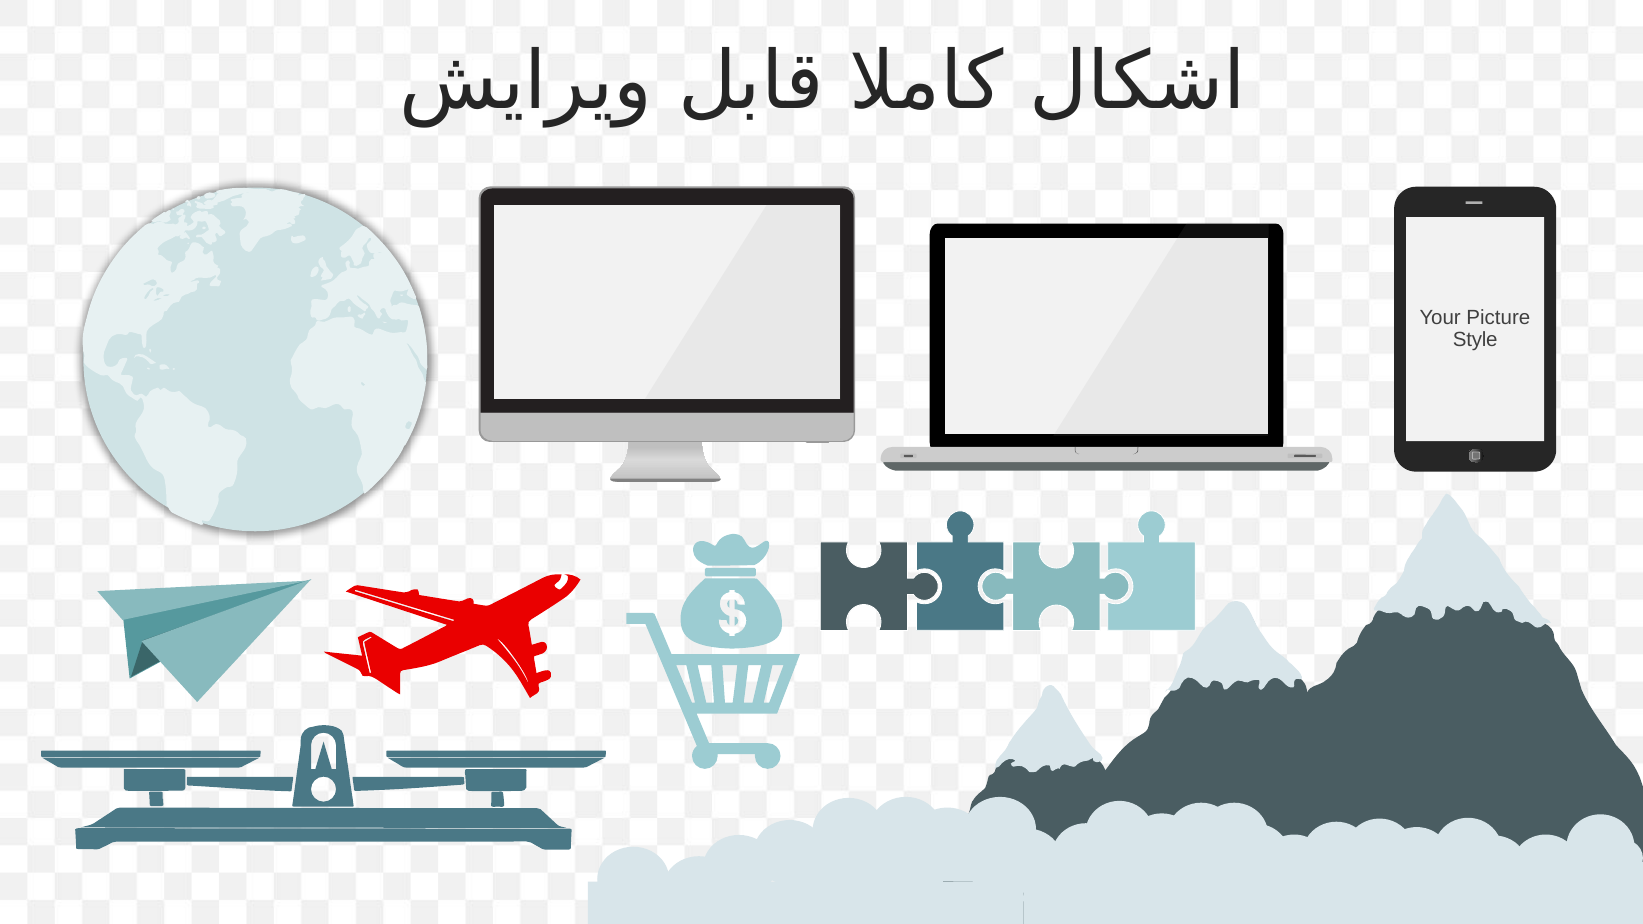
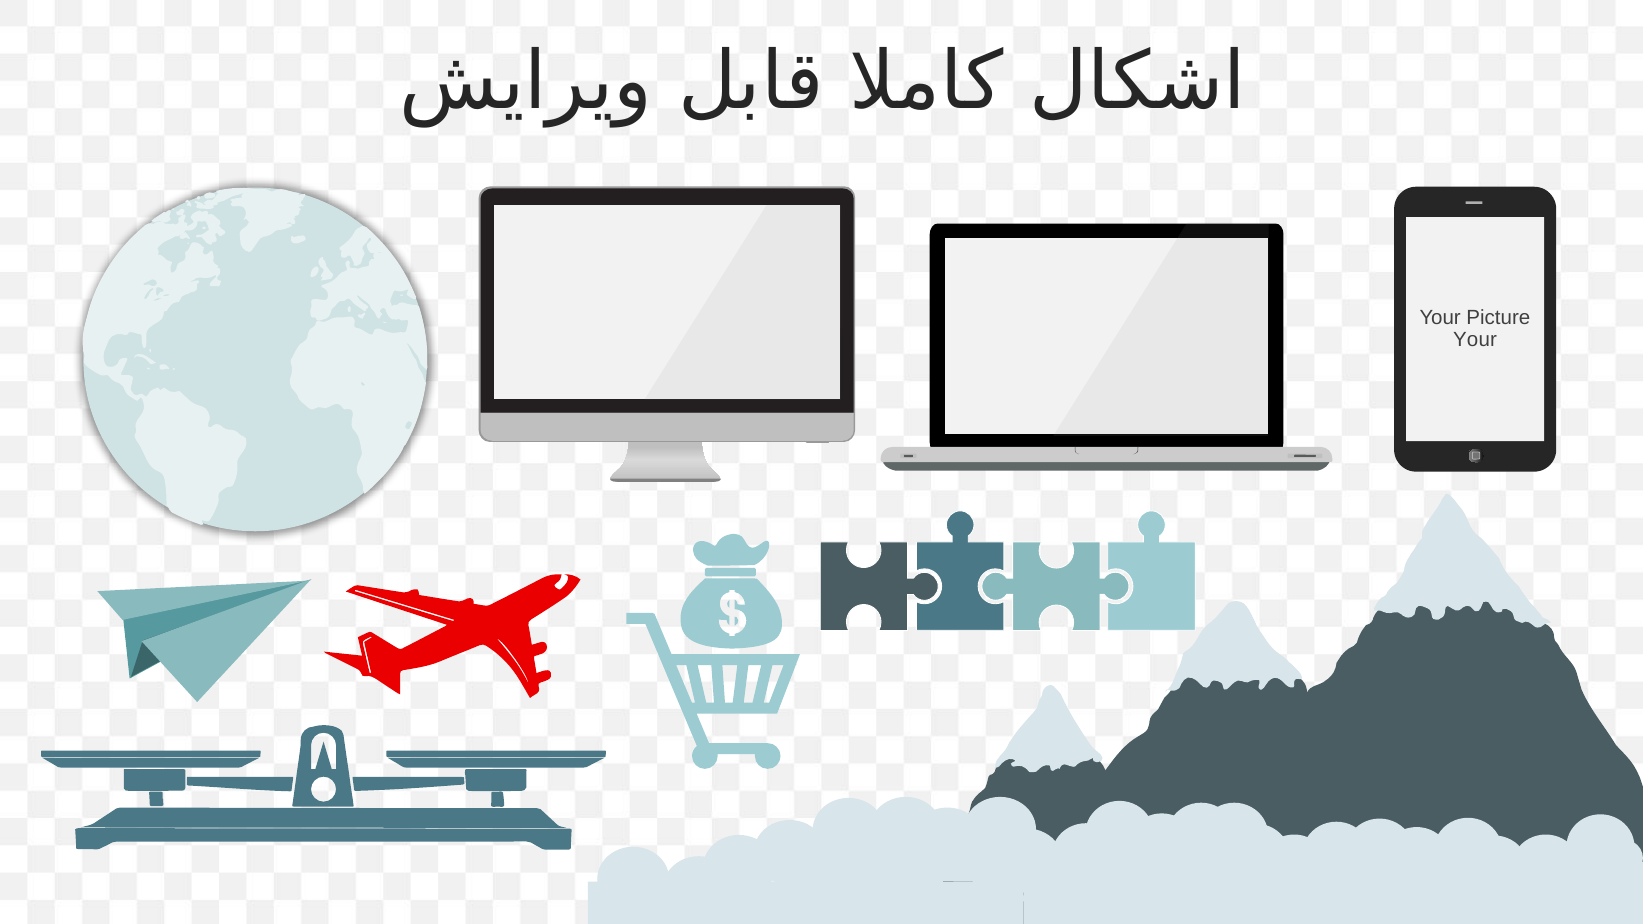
Style: Style -> Your (1475, 340)
